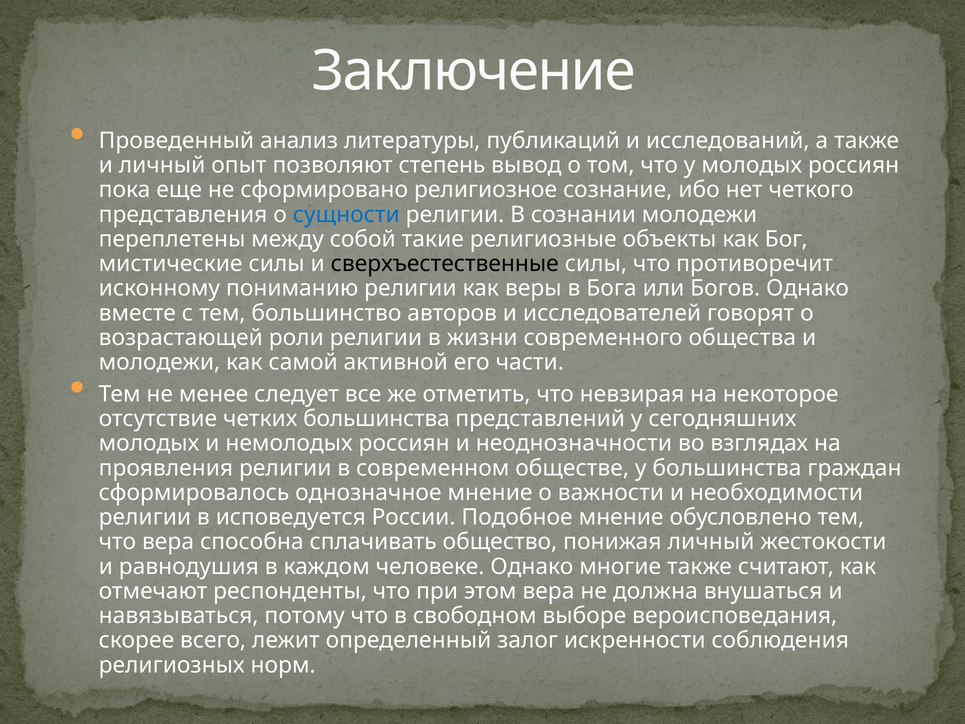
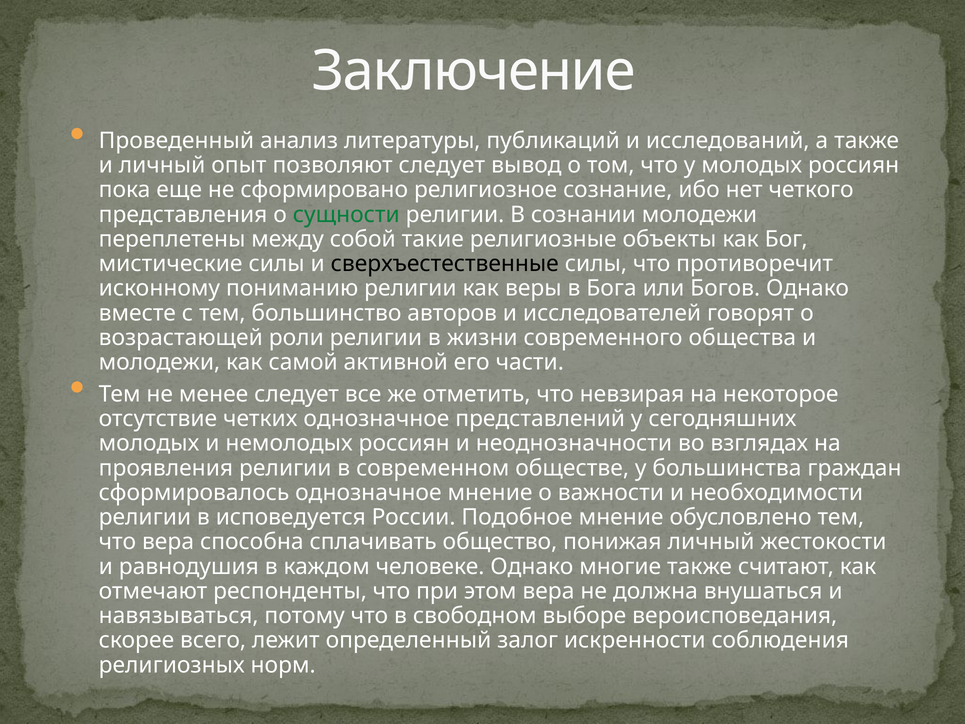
позволяют степень: степень -> следует (442, 165)
сущности colour: blue -> green (346, 215)
четких большинства: большинства -> однозначное (376, 419)
